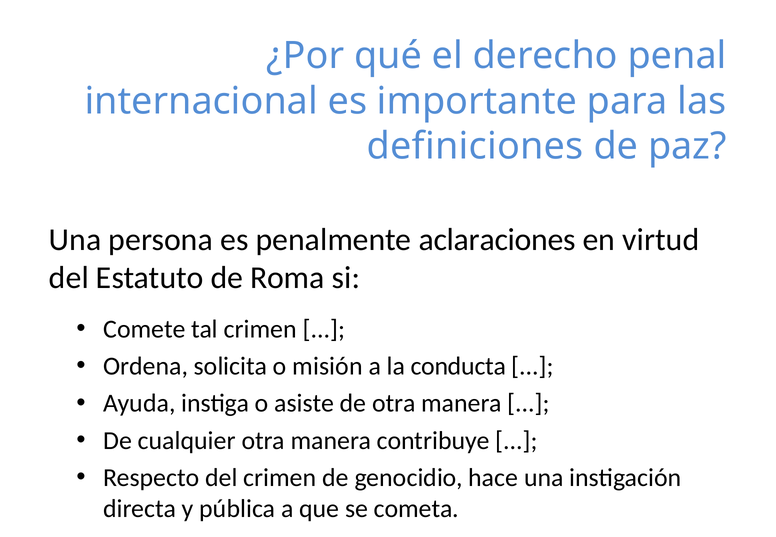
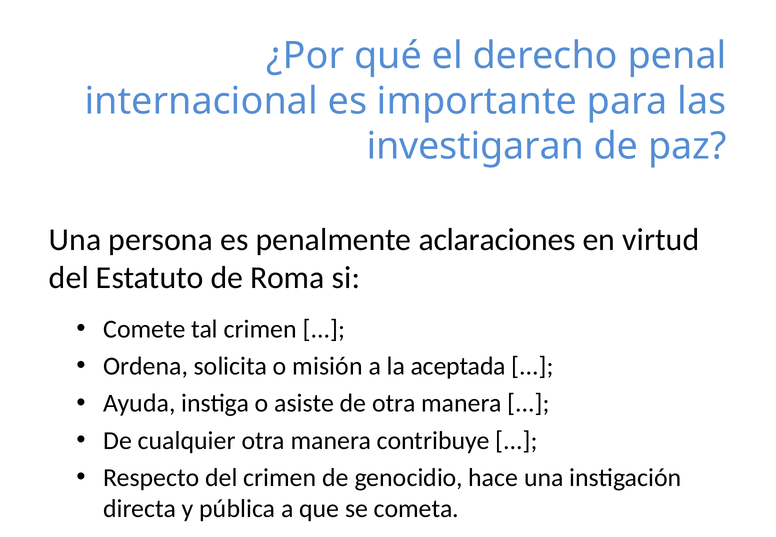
definiciones: definiciones -> investigaran (475, 146)
conducta: conducta -> aceptada (458, 367)
